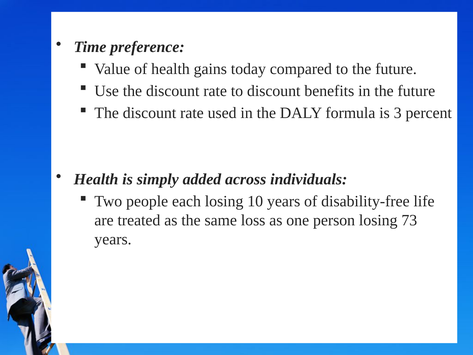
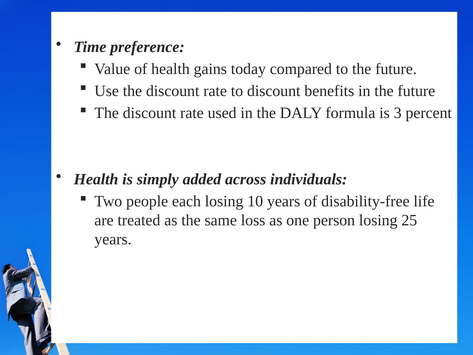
73: 73 -> 25 (409, 220)
